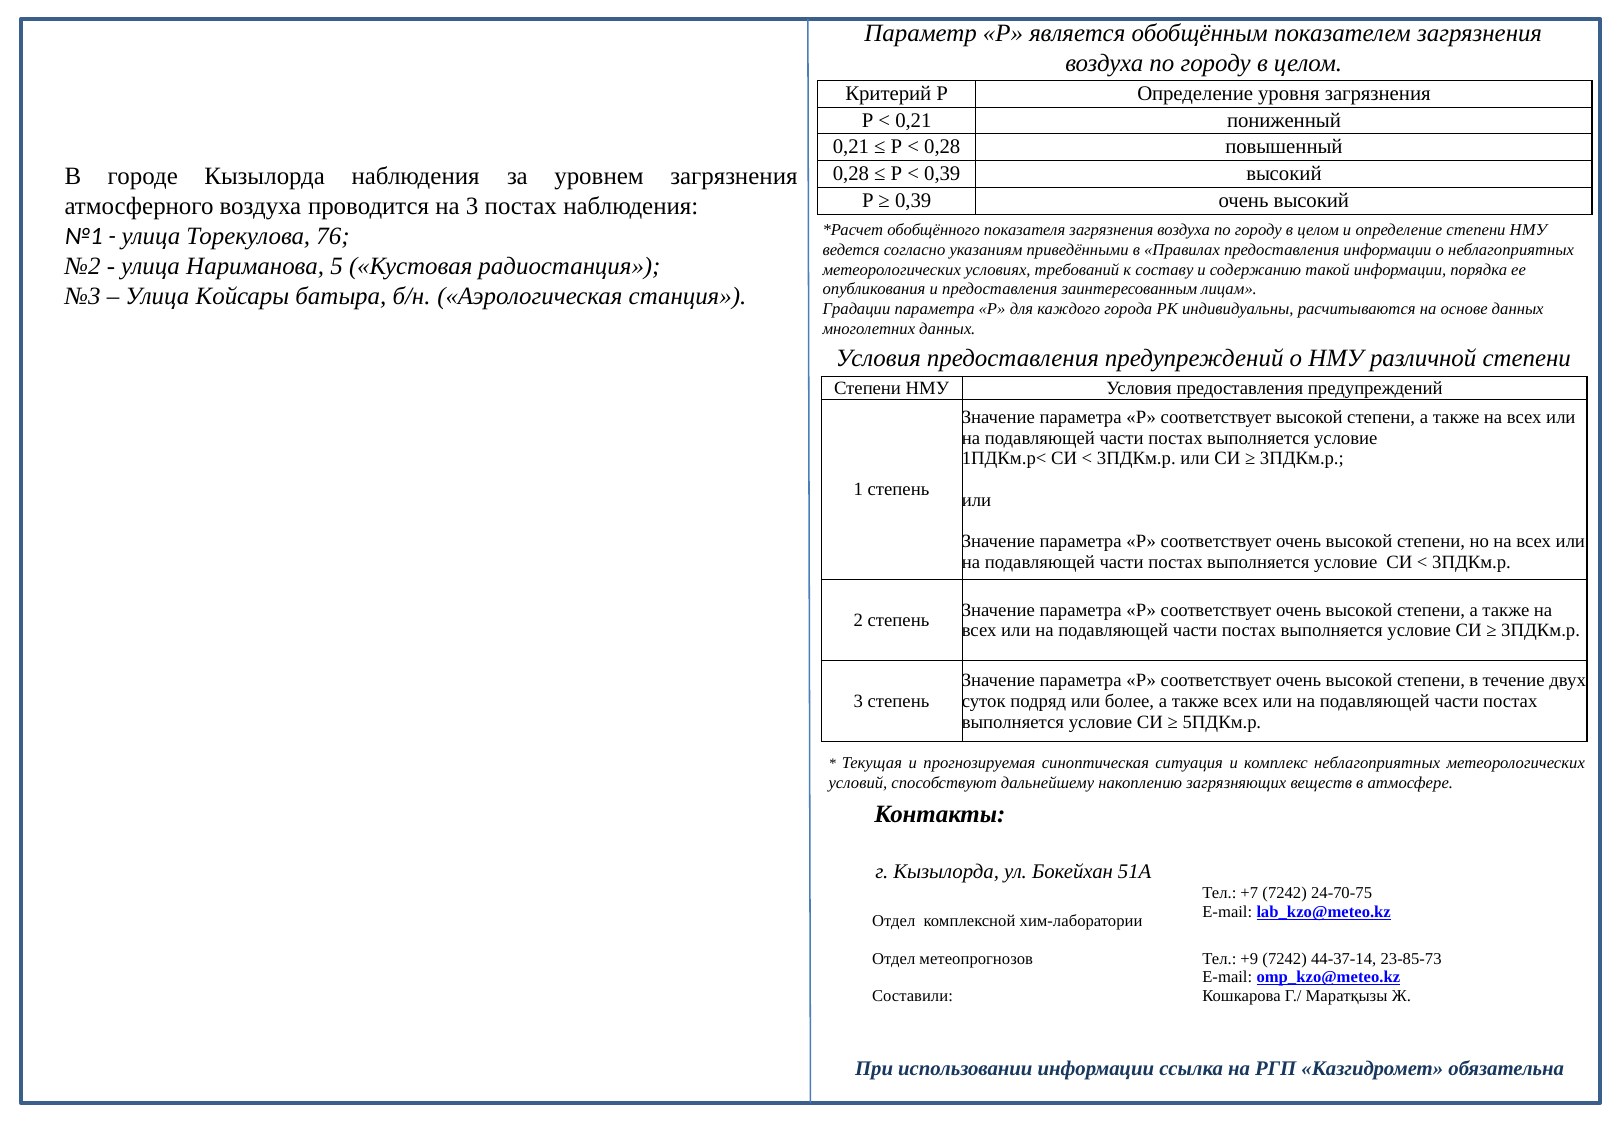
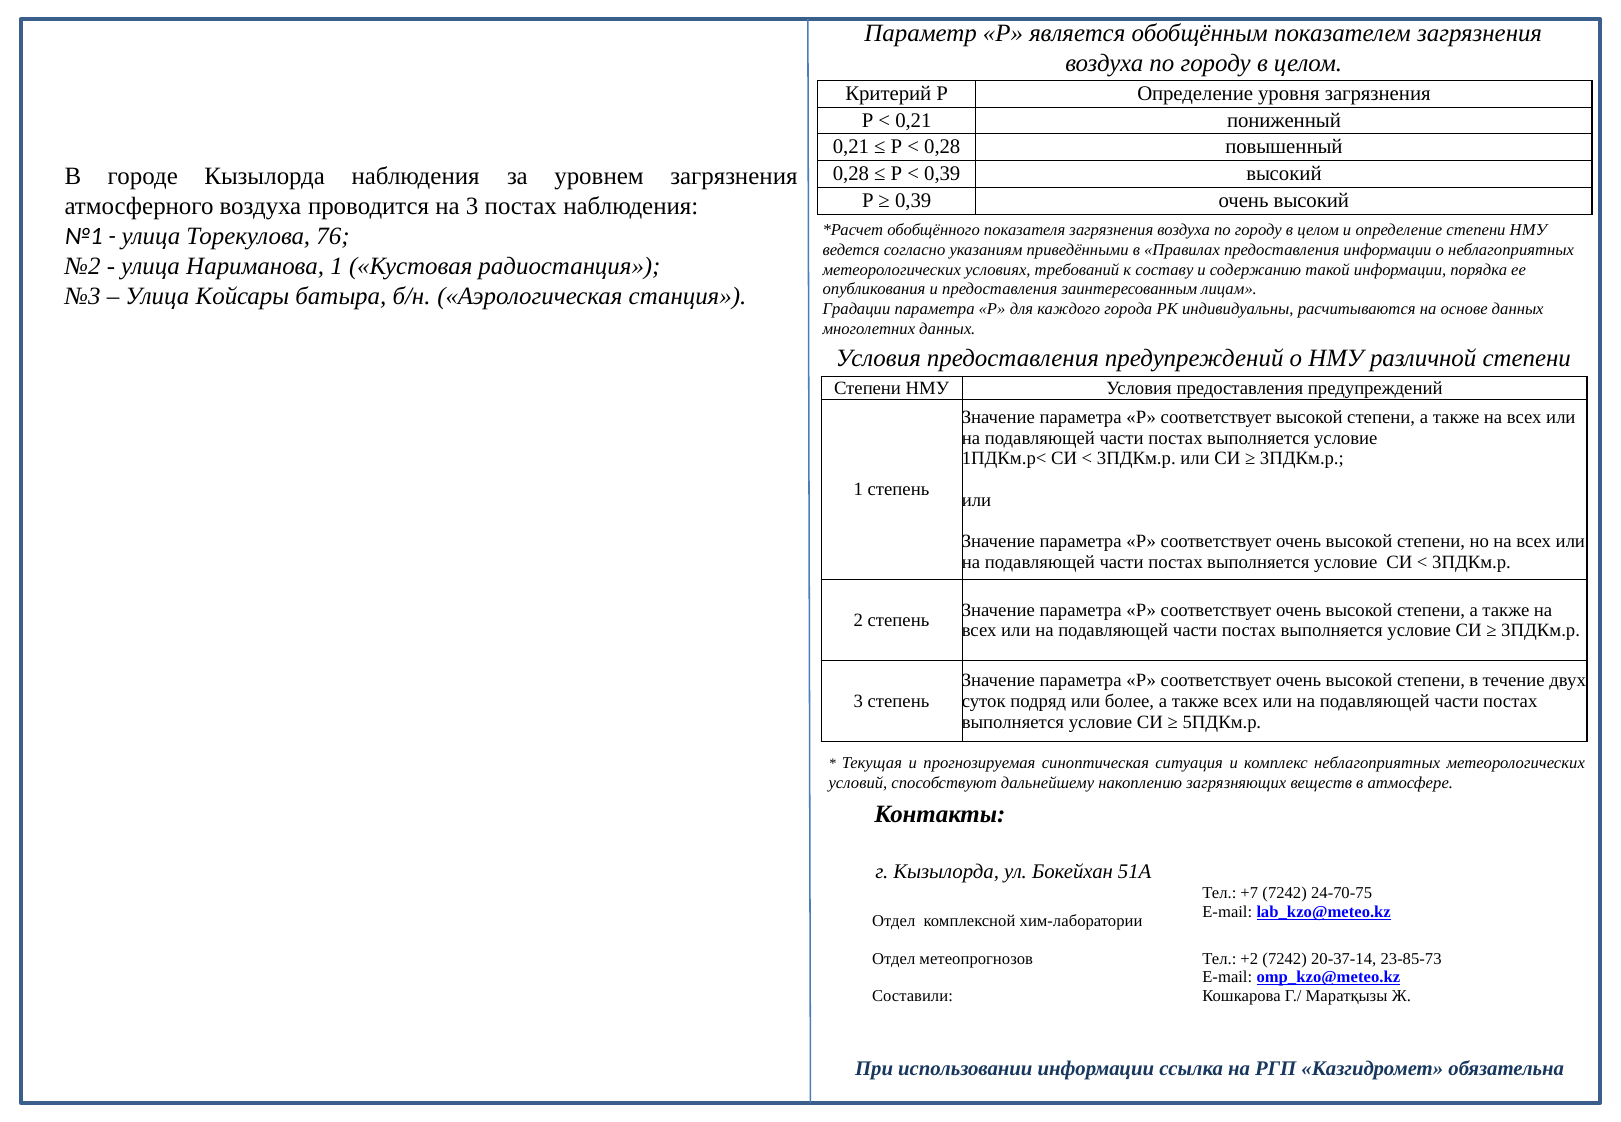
Нариманова 5: 5 -> 1 (337, 266)
+9: +9 -> +2 (1249, 959)
44-37-14: 44-37-14 -> 20-37-14 (1344, 959)
